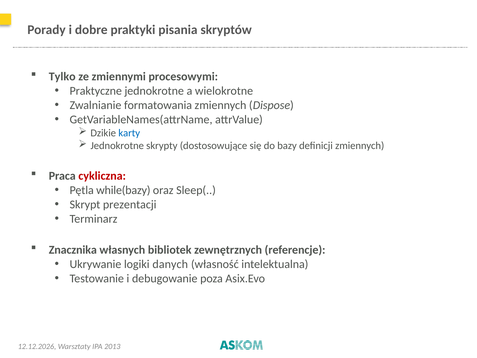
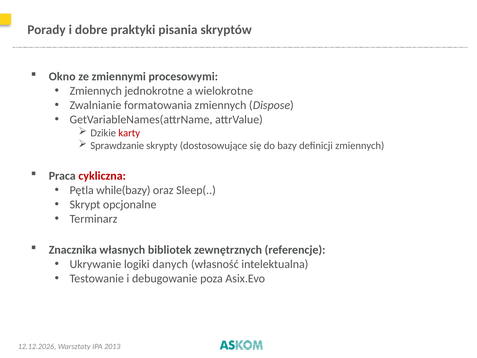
Tylko: Tylko -> Okno (62, 77)
Praktyczne: Praktyczne -> Zmiennych (96, 91)
karty colour: blue -> red (129, 133)
Jednokrotne: Jednokrotne -> Sprawdzanie (117, 146)
prezentacji: prezentacji -> opcjonalne (130, 204)
